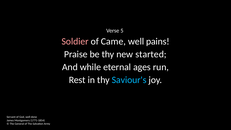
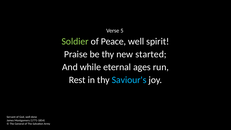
Soldier colour: pink -> light green (75, 41)
Came: Came -> Peace (113, 41)
pains: pains -> spirit (158, 41)
